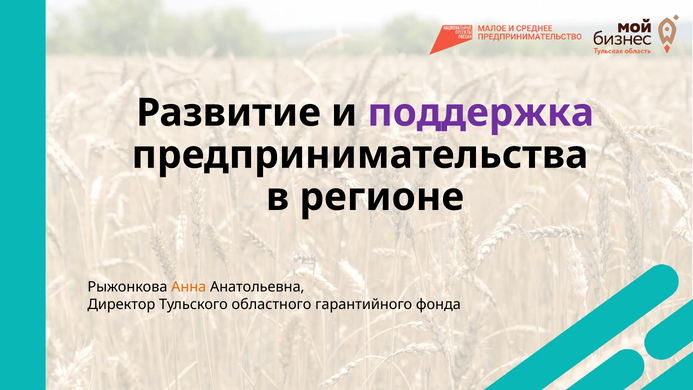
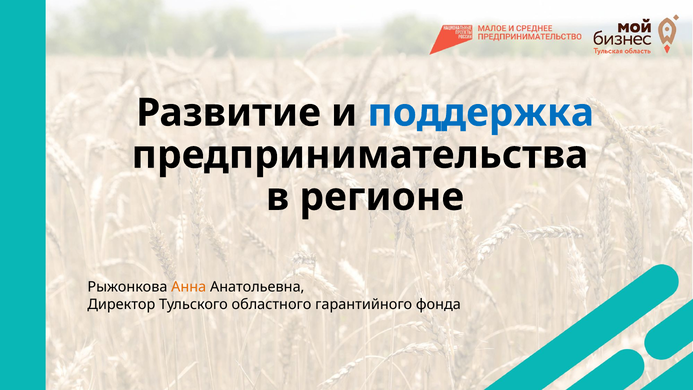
поддержка colour: purple -> blue (481, 113)
